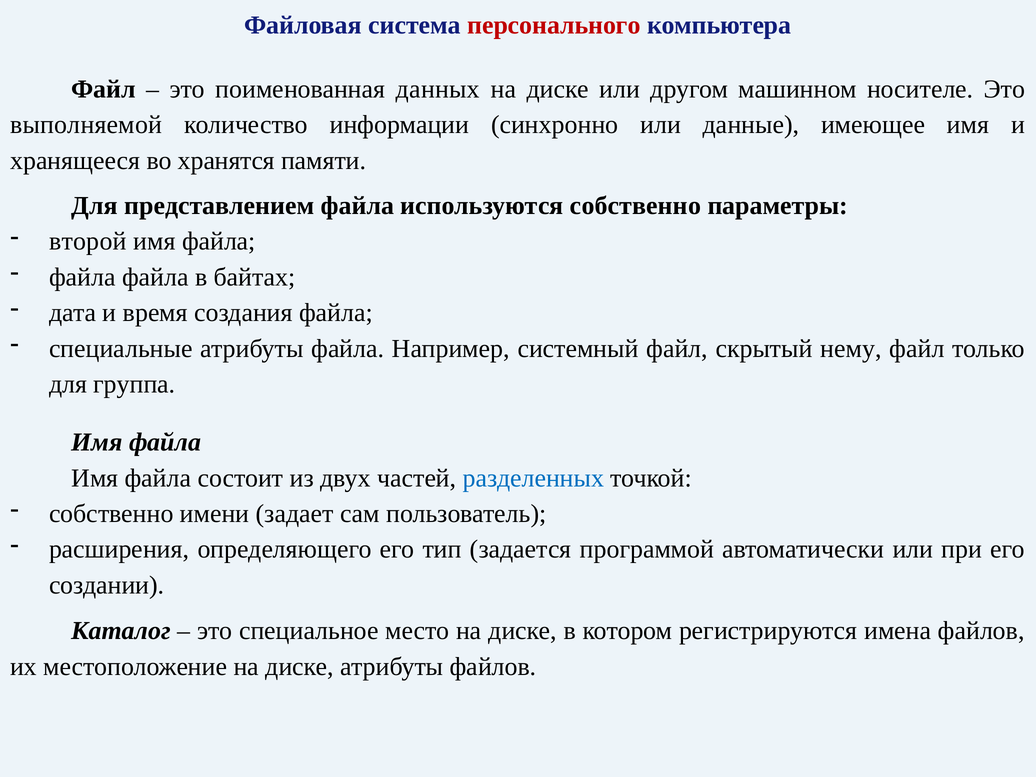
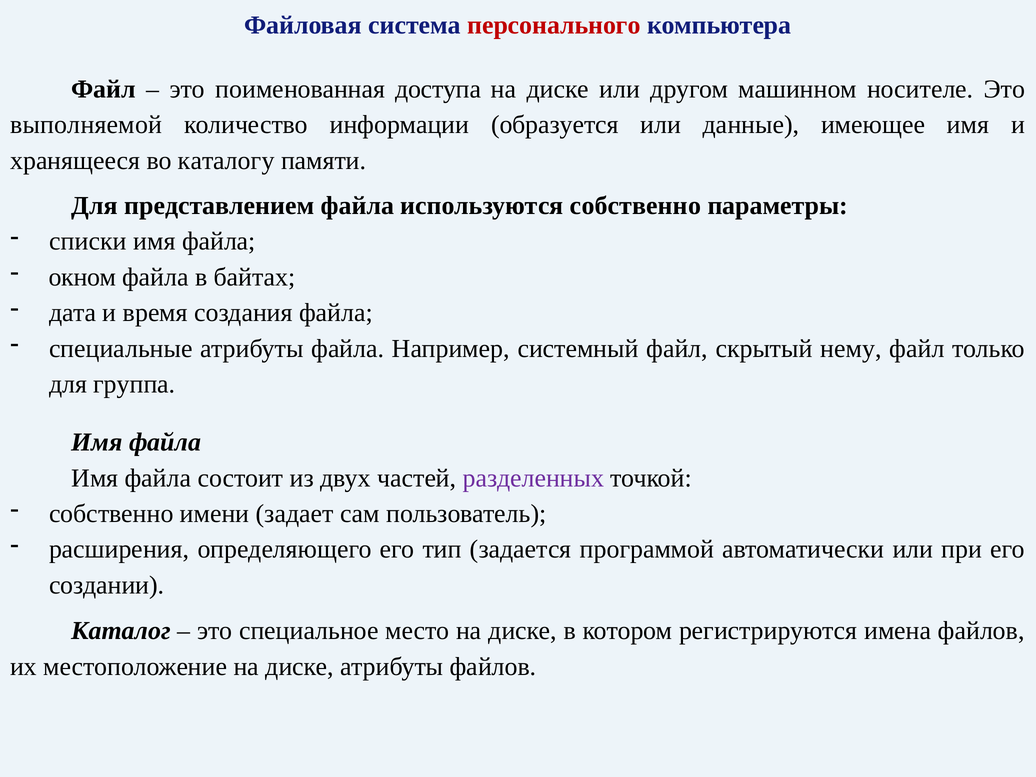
данных: данных -> доступа (438, 89)
синхронно: синхронно -> образуется (555, 125)
хранятся: хранятся -> каталогу (226, 161)
второй: второй -> списки (88, 241)
файла: файла -> окном (82, 277)
разделенных colour: blue -> purple (533, 478)
